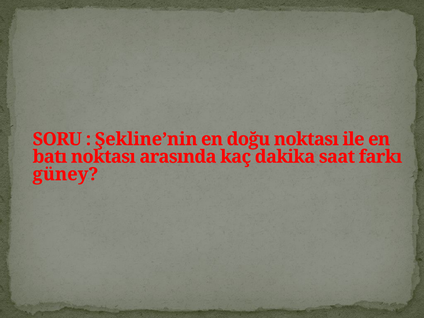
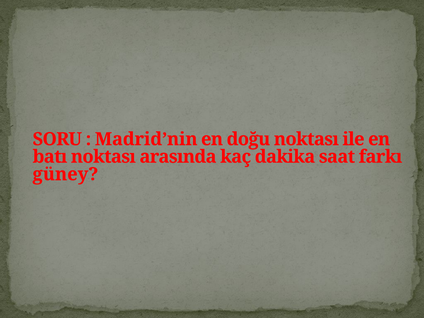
Şekline’nin: Şekline’nin -> Madrid’nin (146, 139)
